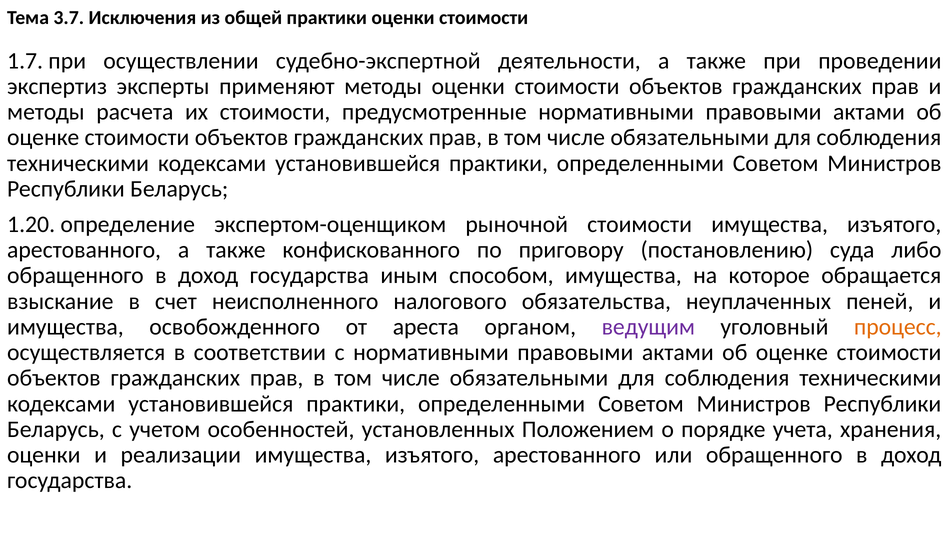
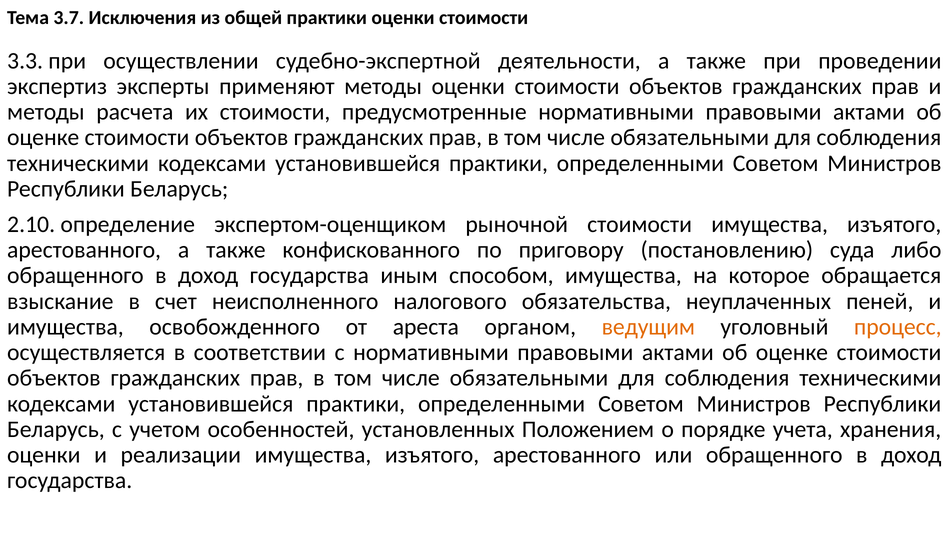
1.7: 1.7 -> 3.3 (25, 61)
1.20: 1.20 -> 2.10 (31, 224)
ведущим colour: purple -> orange (648, 327)
